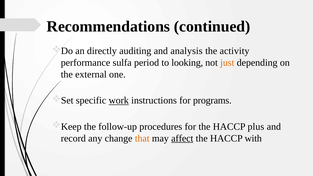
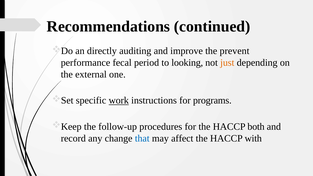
analysis: analysis -> improve (187, 51)
activity: activity -> prevent (235, 51)
sulfa: sulfa -> fecal (122, 63)
plus: plus -> both (256, 127)
that colour: orange -> blue (142, 138)
affect underline: present -> none (182, 138)
